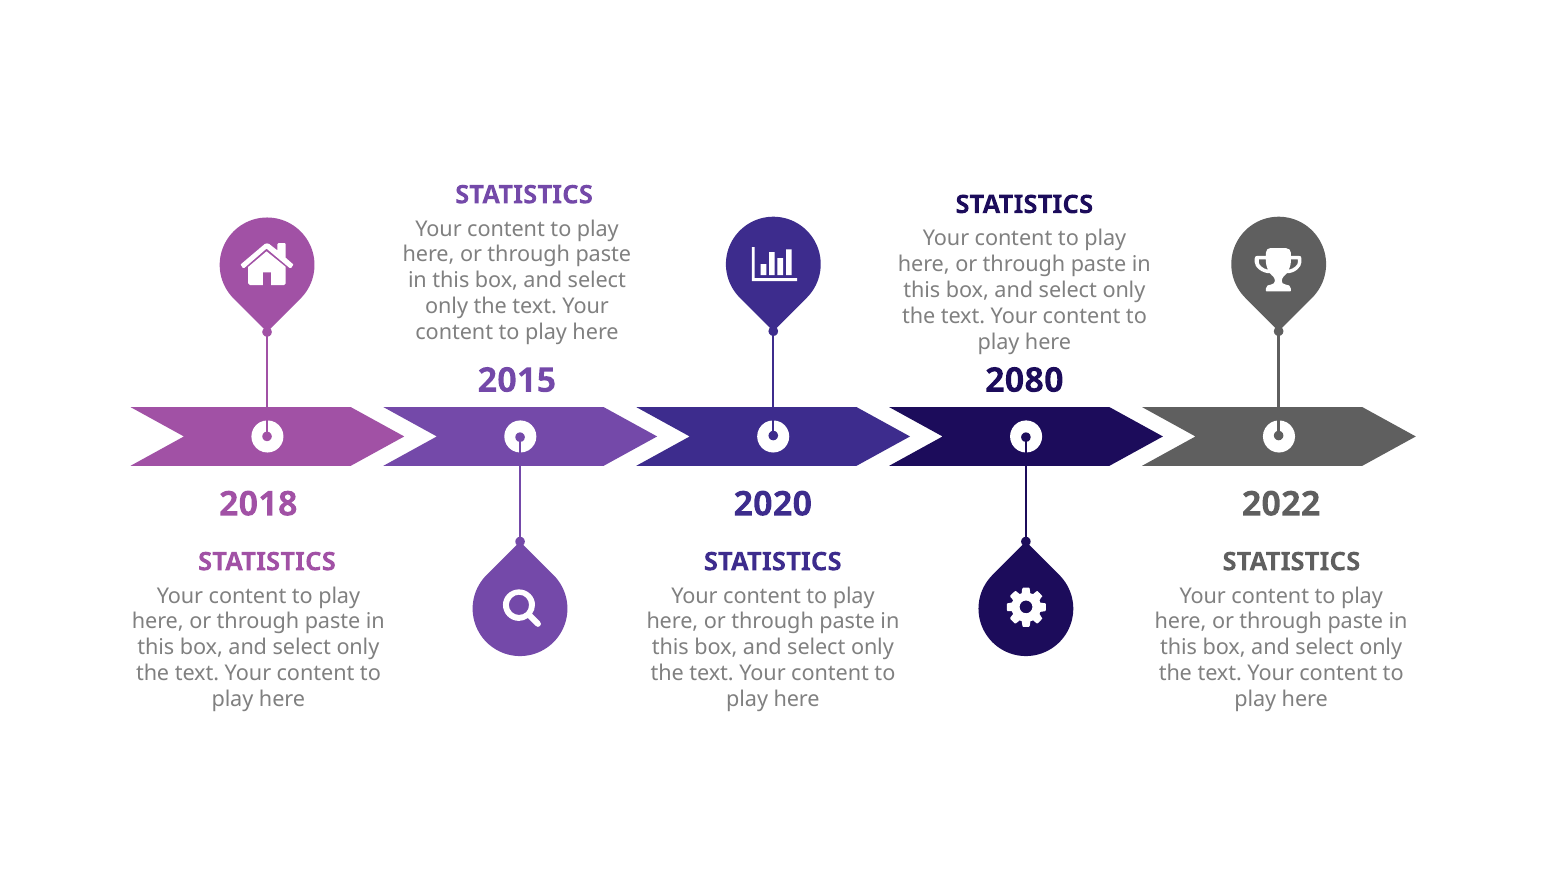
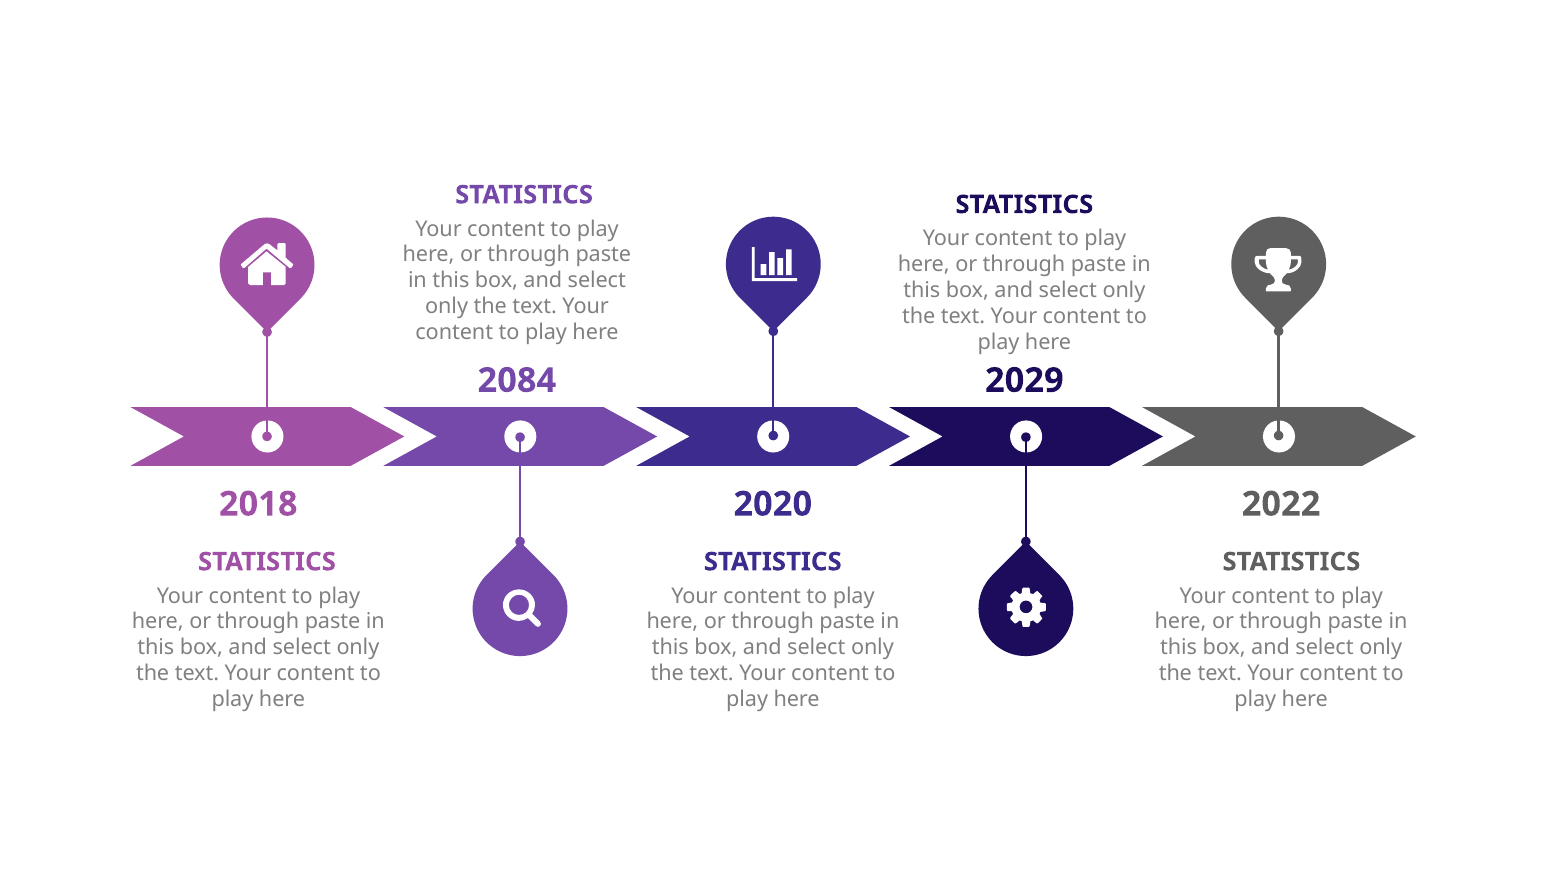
2015: 2015 -> 2084 (517, 380)
2080: 2080 -> 2029 (1024, 380)
